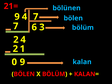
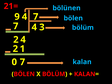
6: 6 -> 4 (34, 27)
0 9: 9 -> 7 (22, 62)
